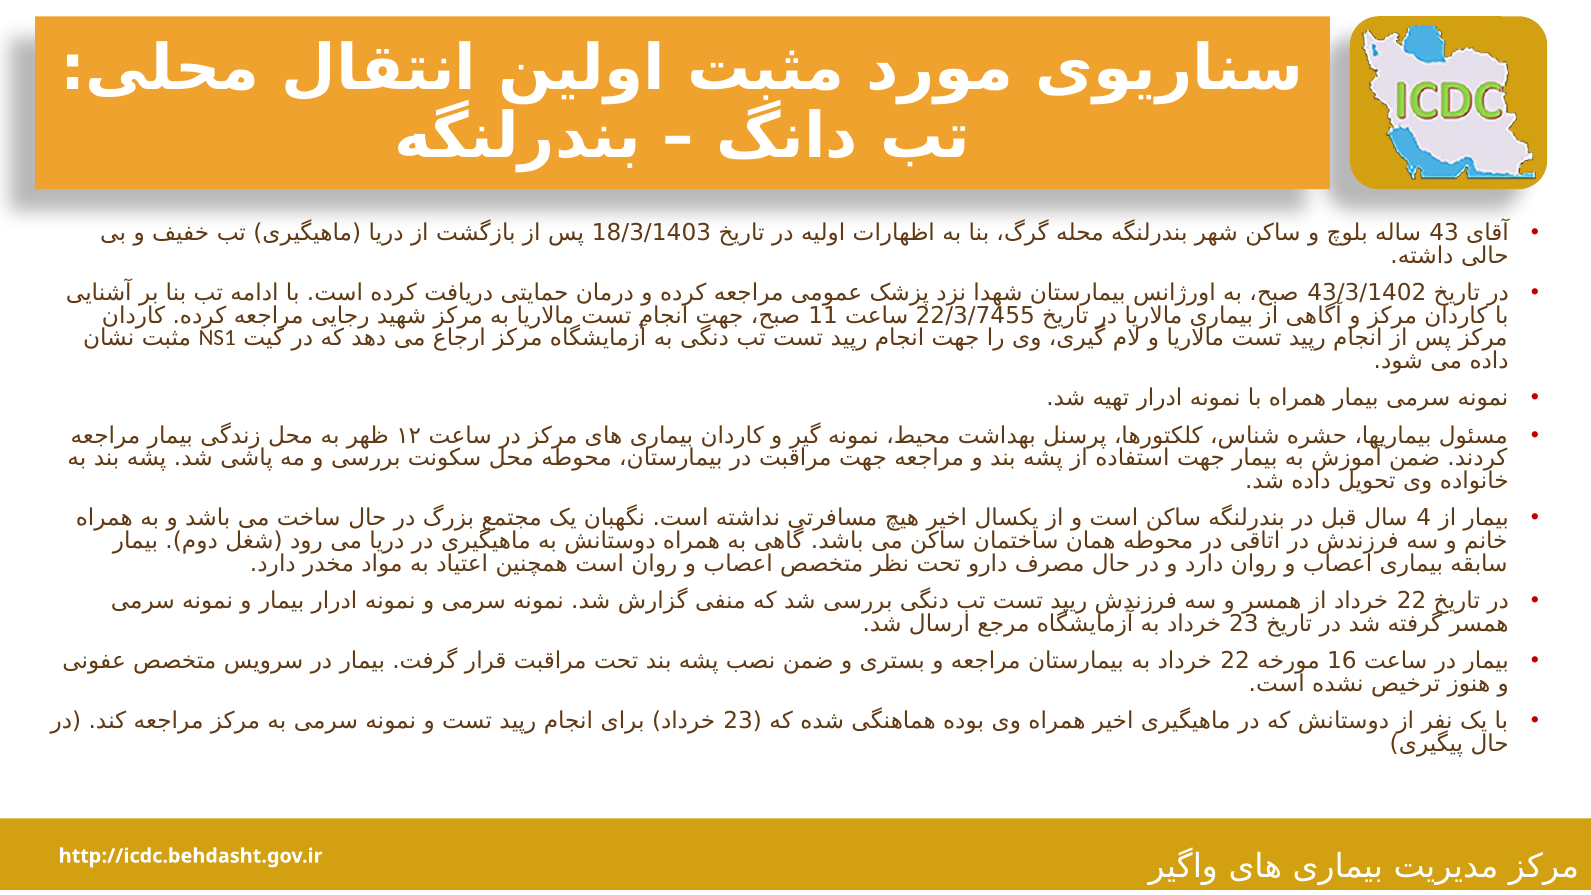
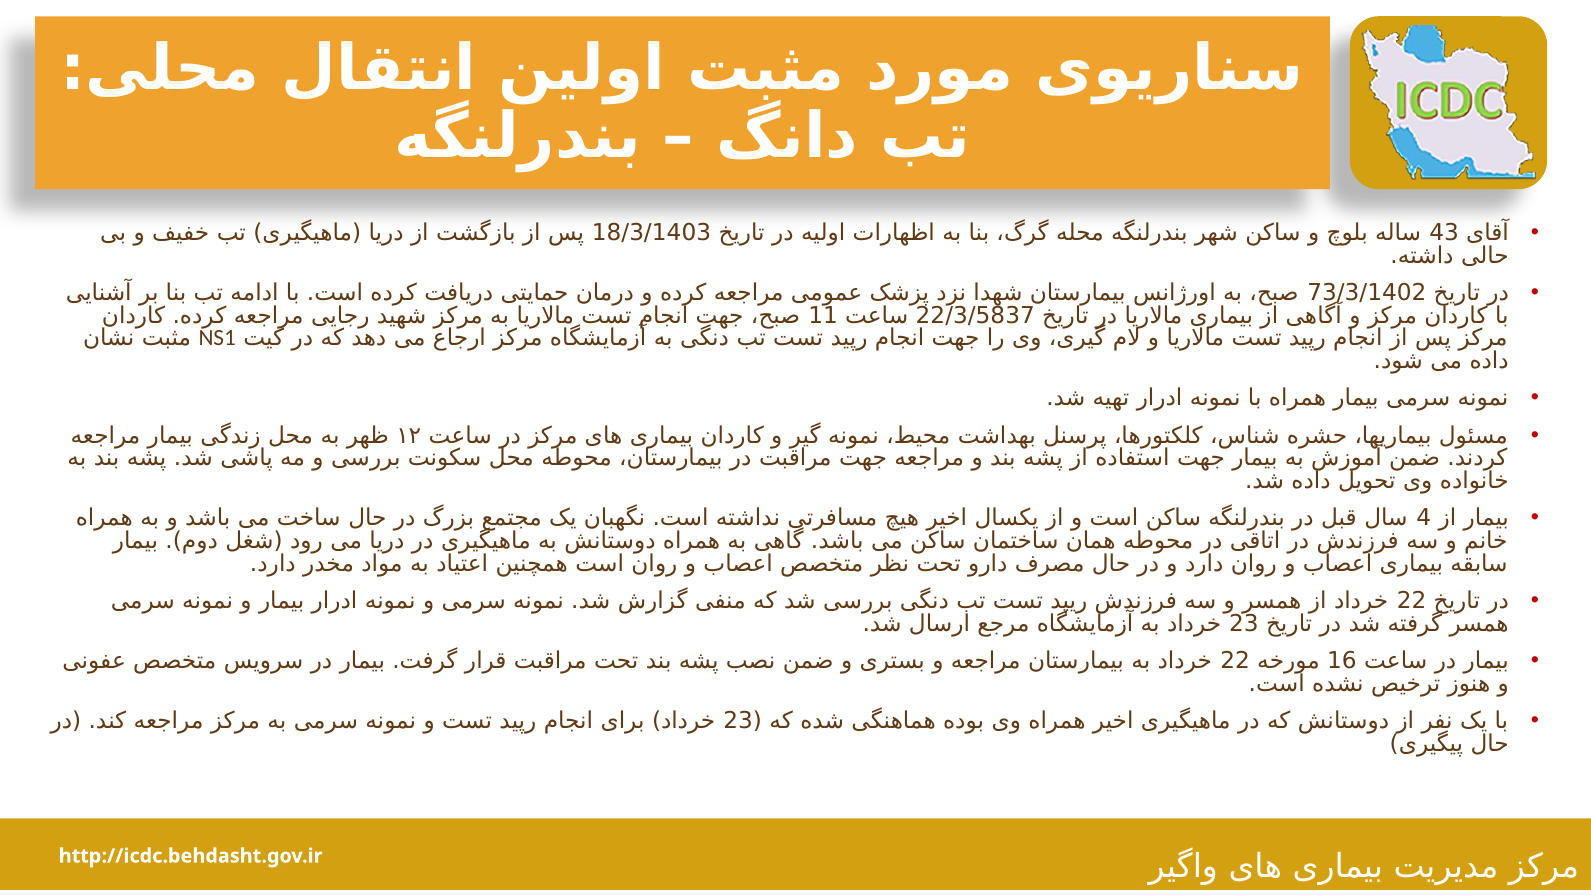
43/3/1402: 43/3/1402 -> 73/3/1402 (1367, 293)
22/3/7455: 22/3/7455 -> 22/3/5837 (975, 316)
